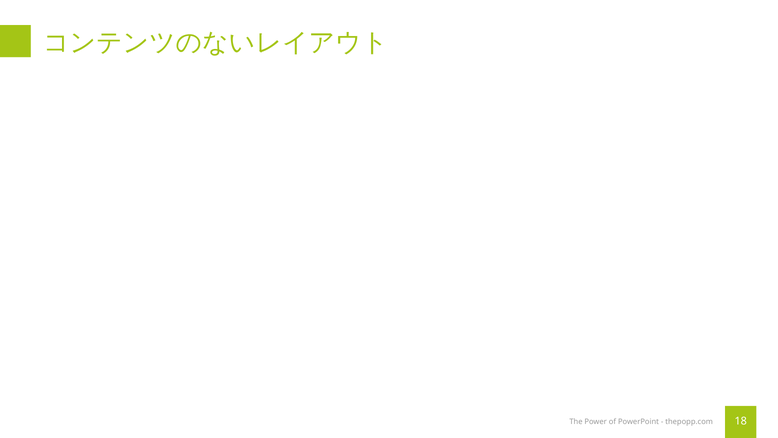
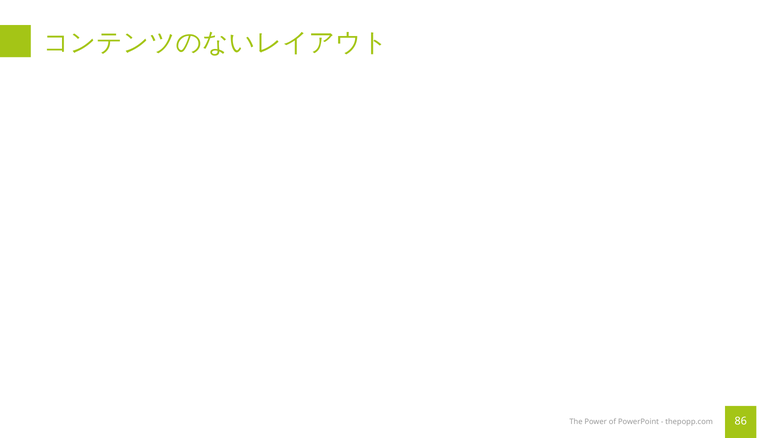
18: 18 -> 86 (741, 421)
